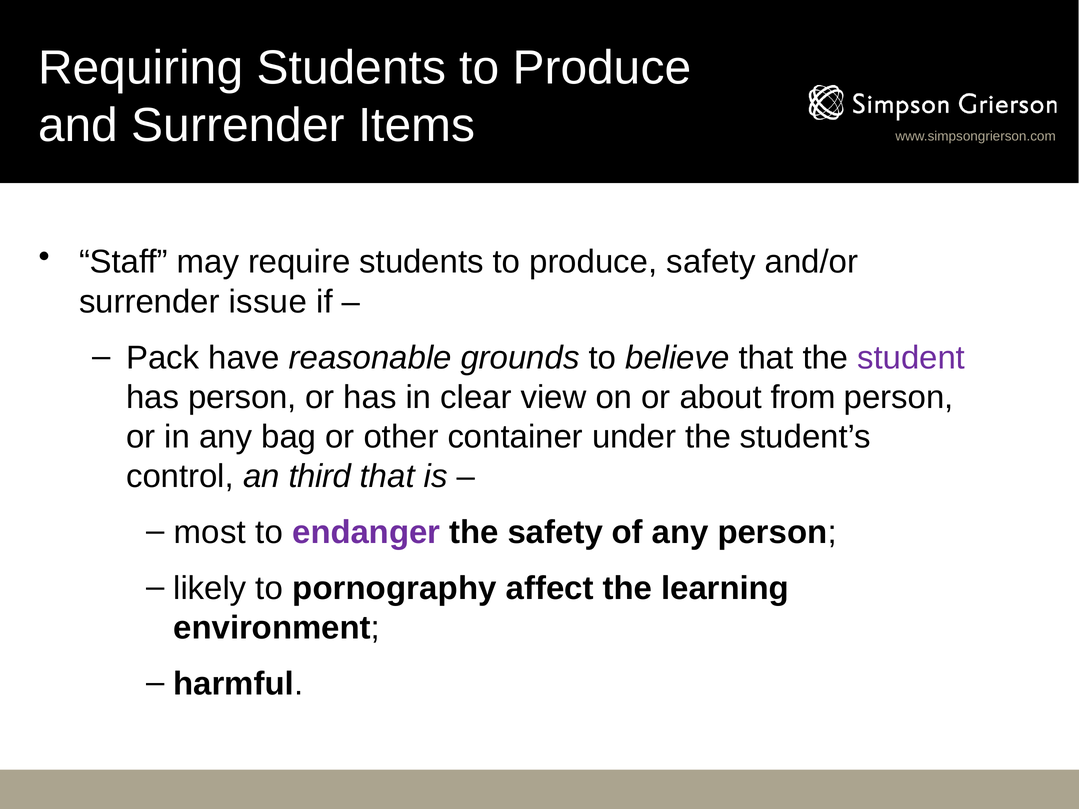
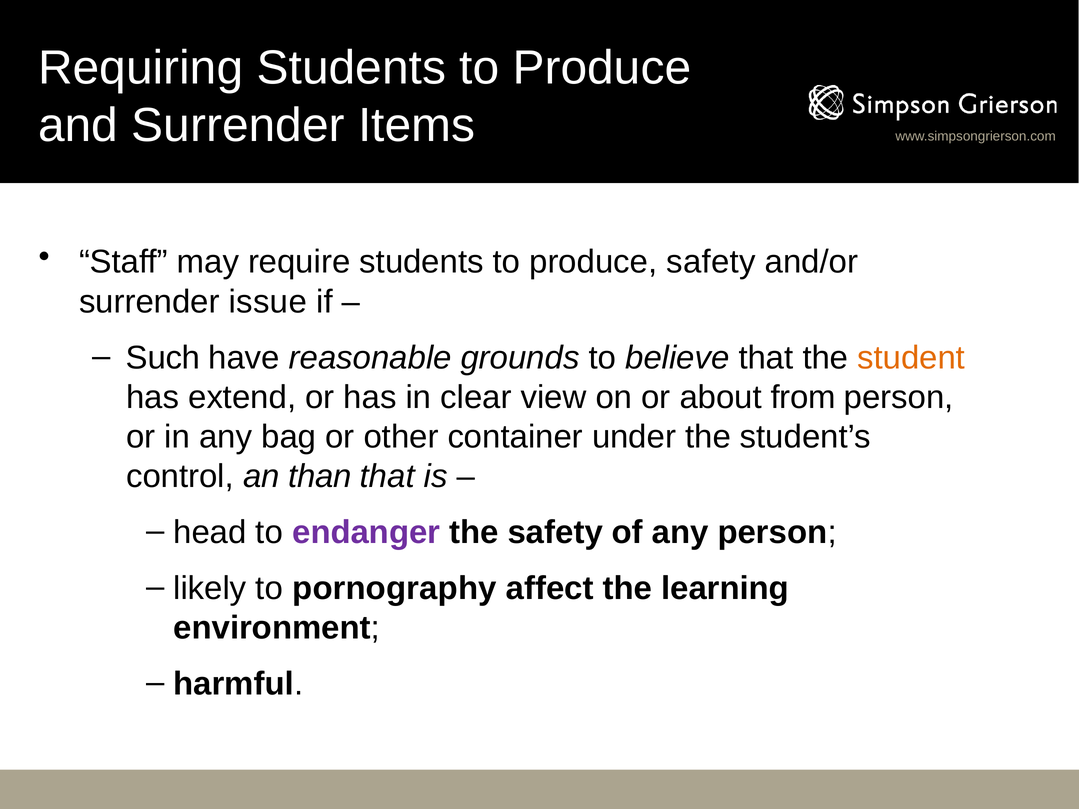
Pack: Pack -> Such (163, 358)
student colour: purple -> orange (911, 358)
has person: person -> extend (242, 397)
third: third -> than (320, 476)
most: most -> head (210, 532)
